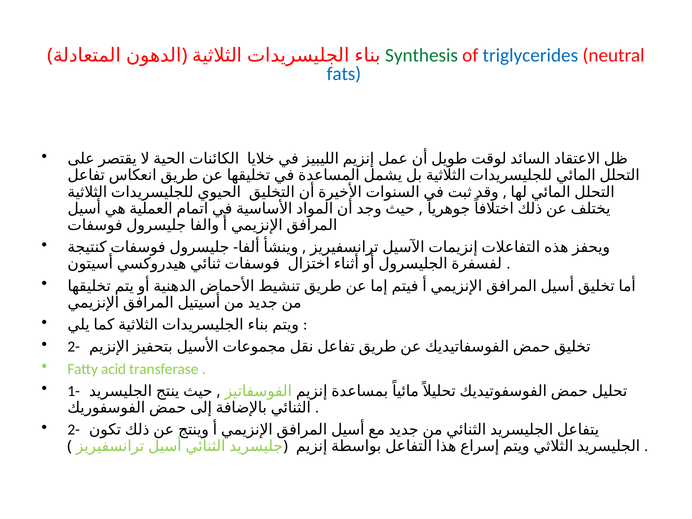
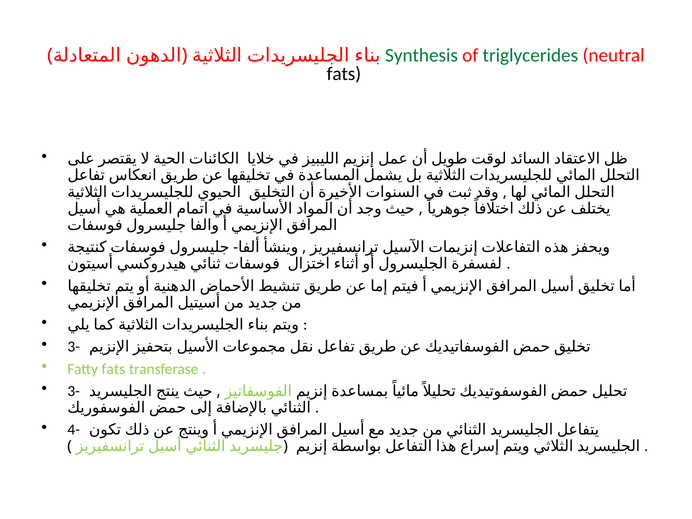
triglycerides colour: blue -> green (530, 55)
fats colour: blue -> black (344, 74)
2-: 2- -> 3- (74, 347)
Fatty acid: acid -> fats (113, 369)
1-: 1- -> 3- (74, 391)
2-: 2- -> 4- (74, 430)
